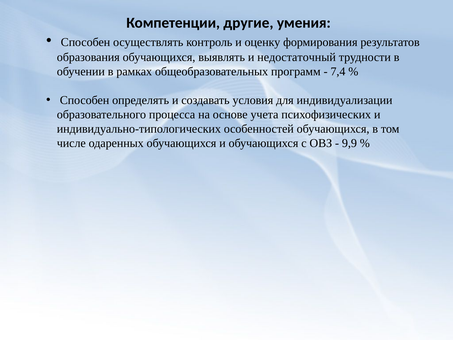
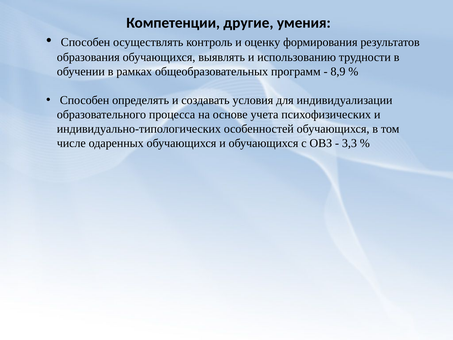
недостаточный: недостаточный -> использованию (297, 57)
7,4: 7,4 -> 8,9 (338, 71)
9,9: 9,9 -> 3,3 (349, 143)
